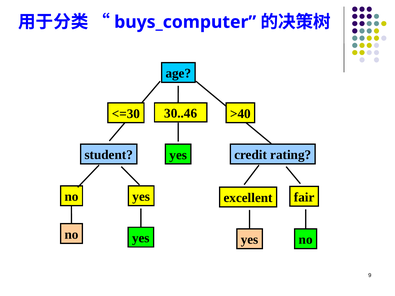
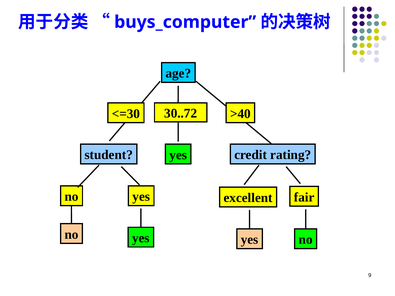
30..46: 30..46 -> 30..72 (181, 113)
